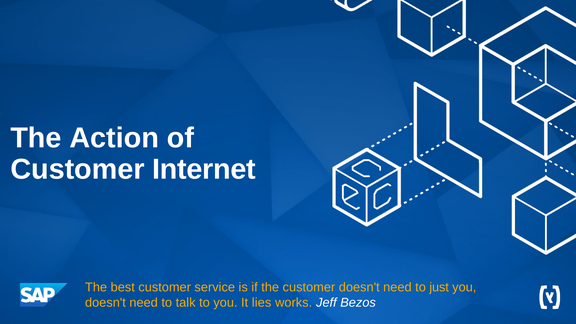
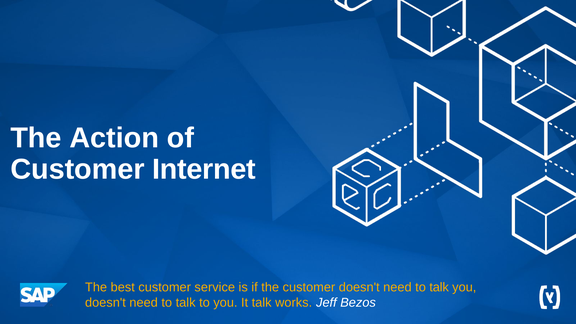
just: just -> talk (439, 287)
It lies: lies -> talk (262, 303)
